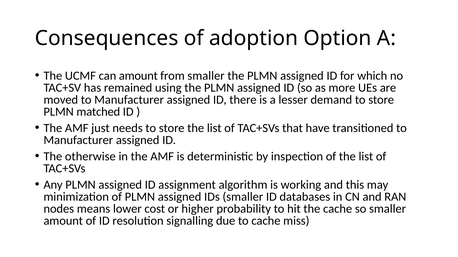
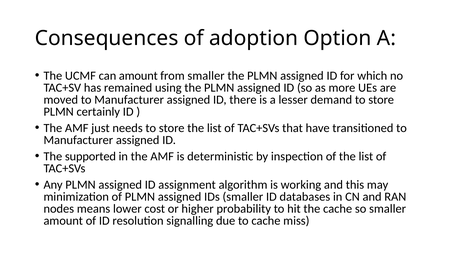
matched: matched -> certainly (98, 112)
otherwise: otherwise -> supported (90, 157)
